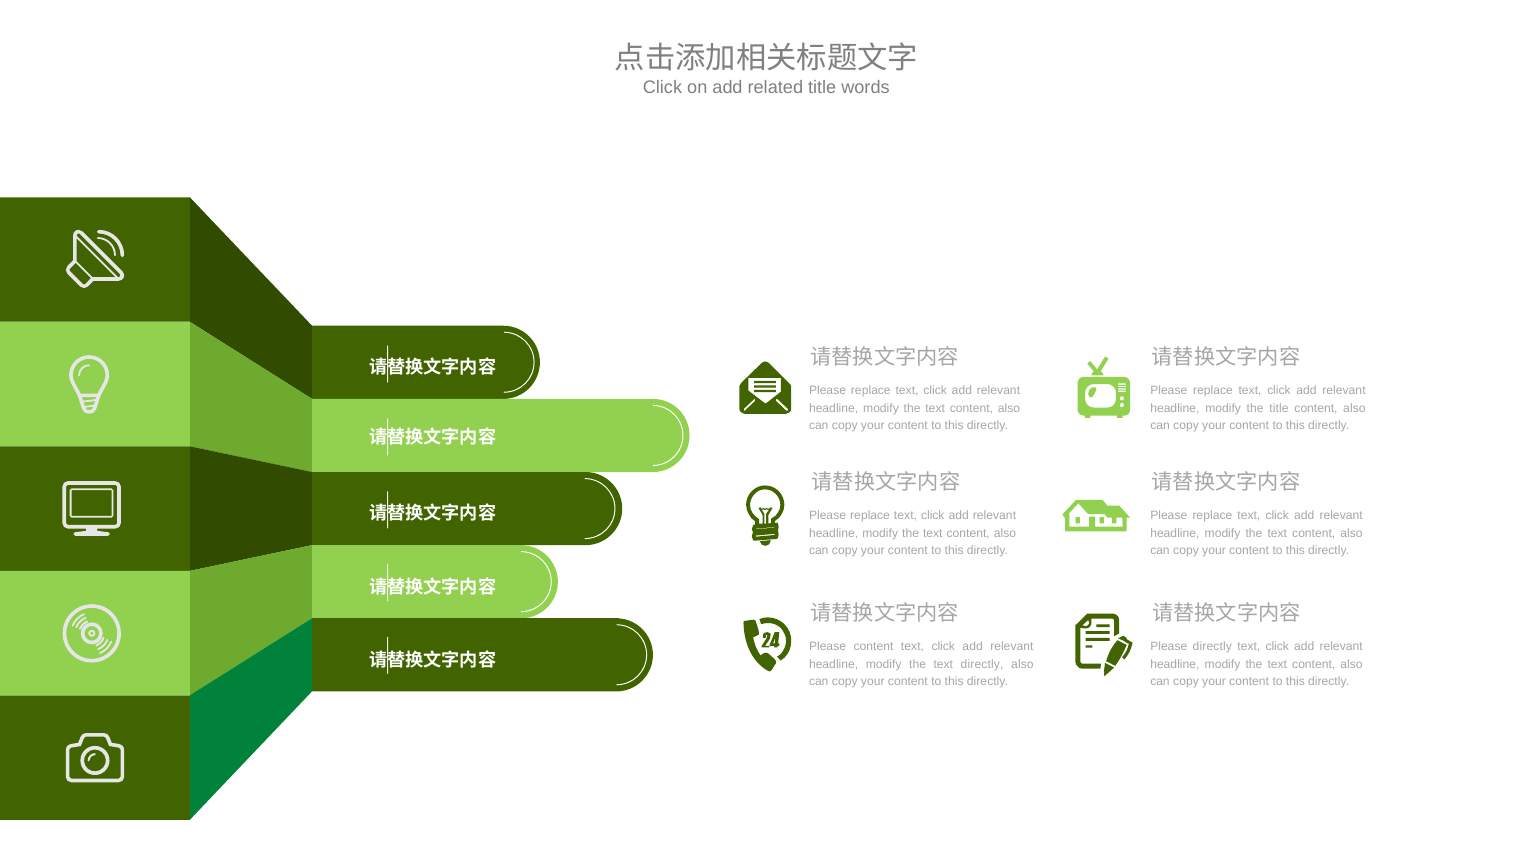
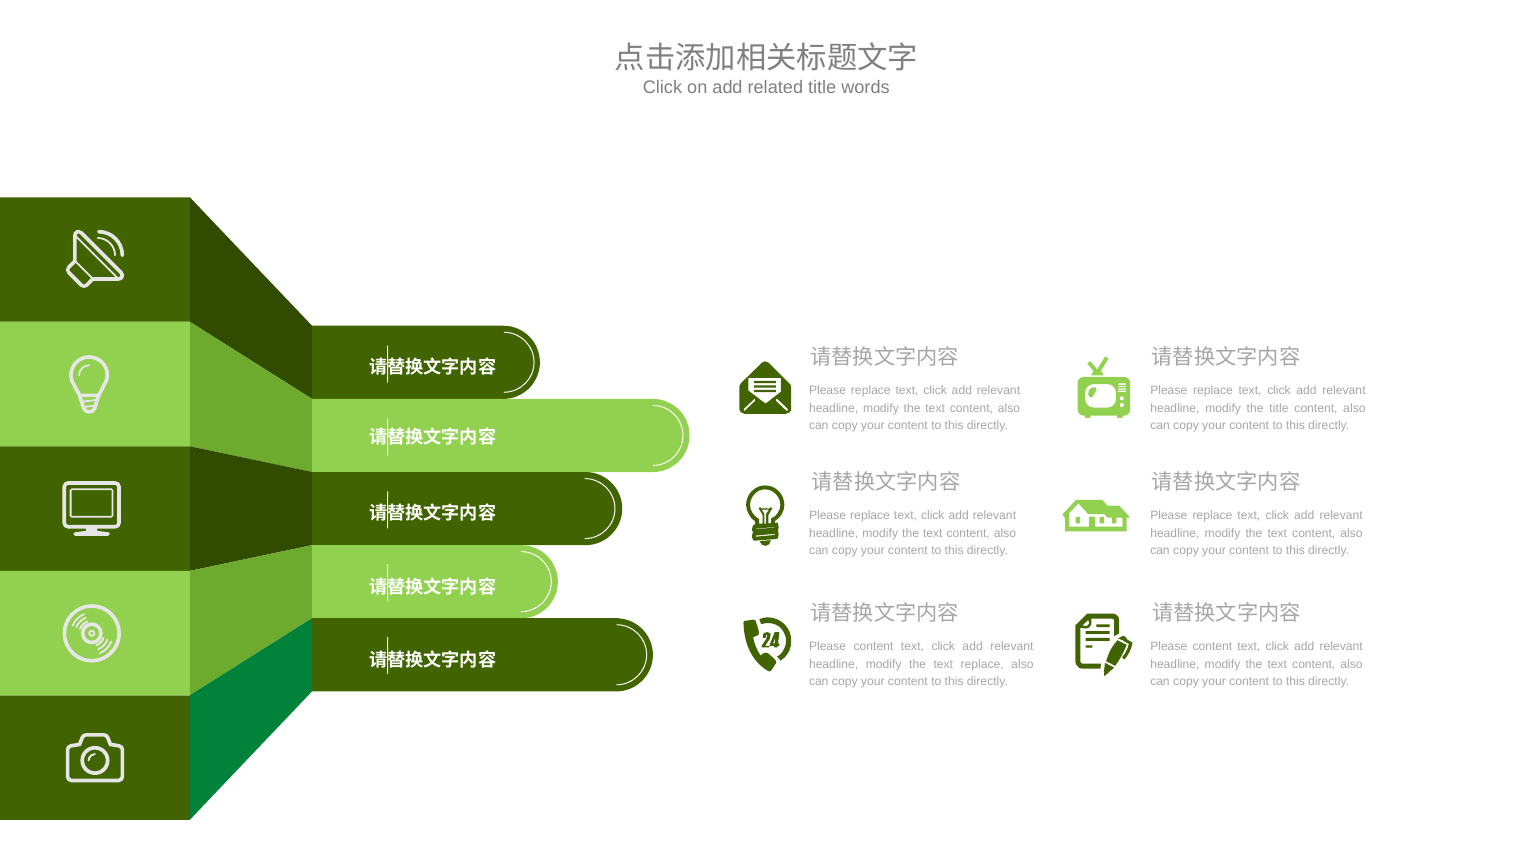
directly: directly -> content (1212, 647)
text directly: directly -> replace (982, 665)
